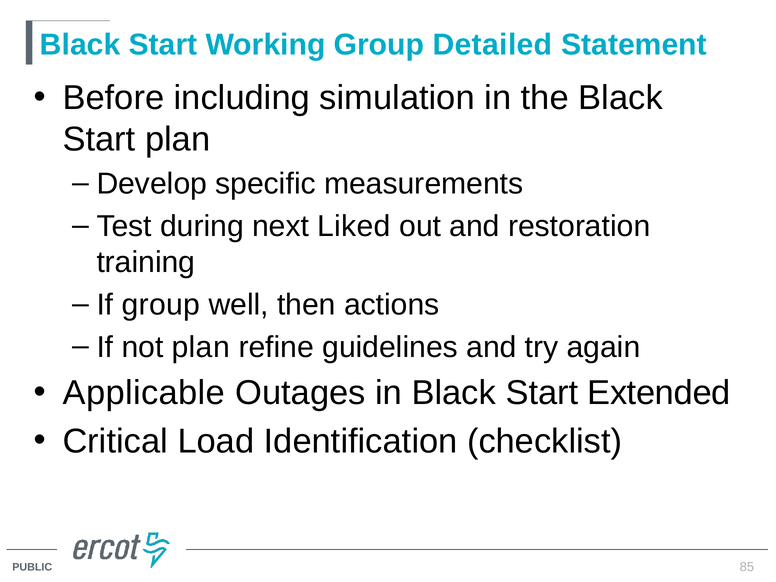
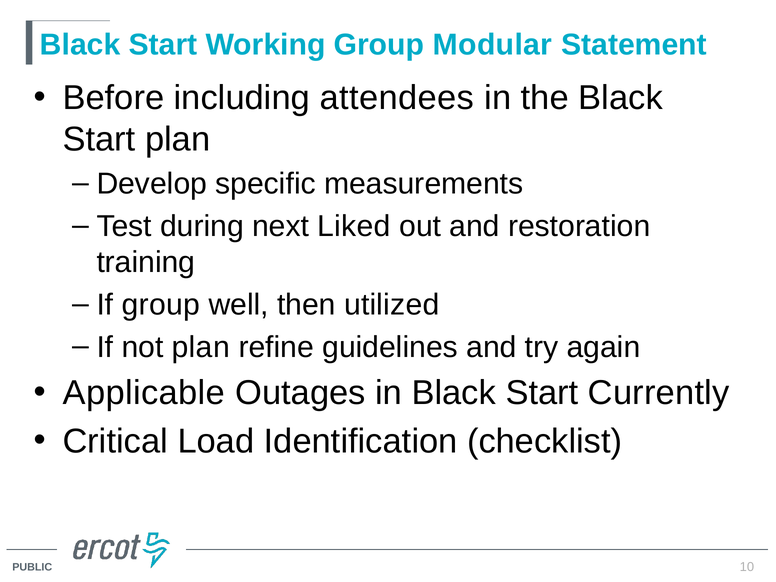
Detailed: Detailed -> Modular (493, 45)
simulation: simulation -> attendees (397, 98)
actions: actions -> utilized (392, 305)
Extended: Extended -> Currently (659, 393)
85: 85 -> 10 (747, 567)
